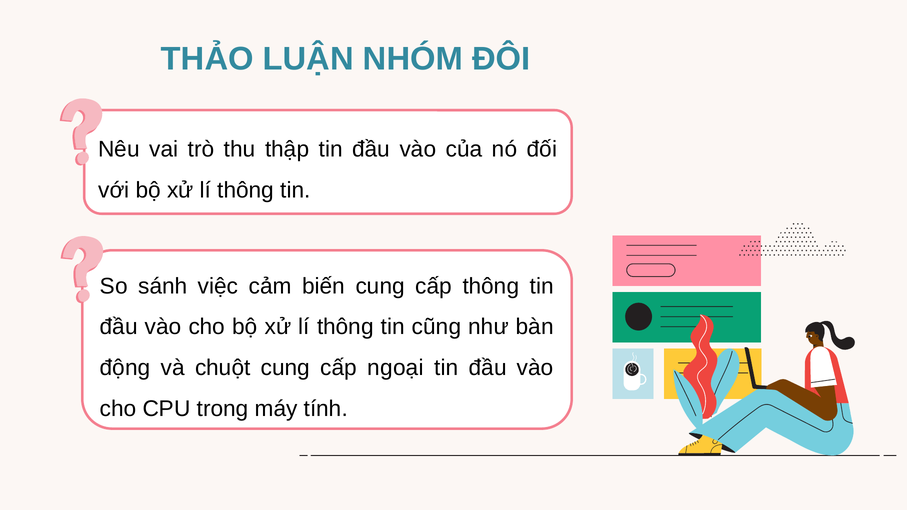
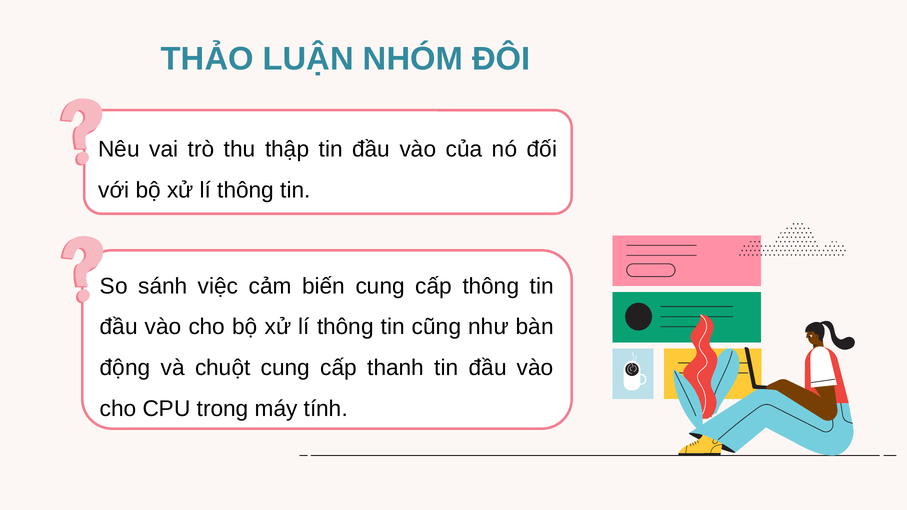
ngoại: ngoại -> thanh (396, 368)
